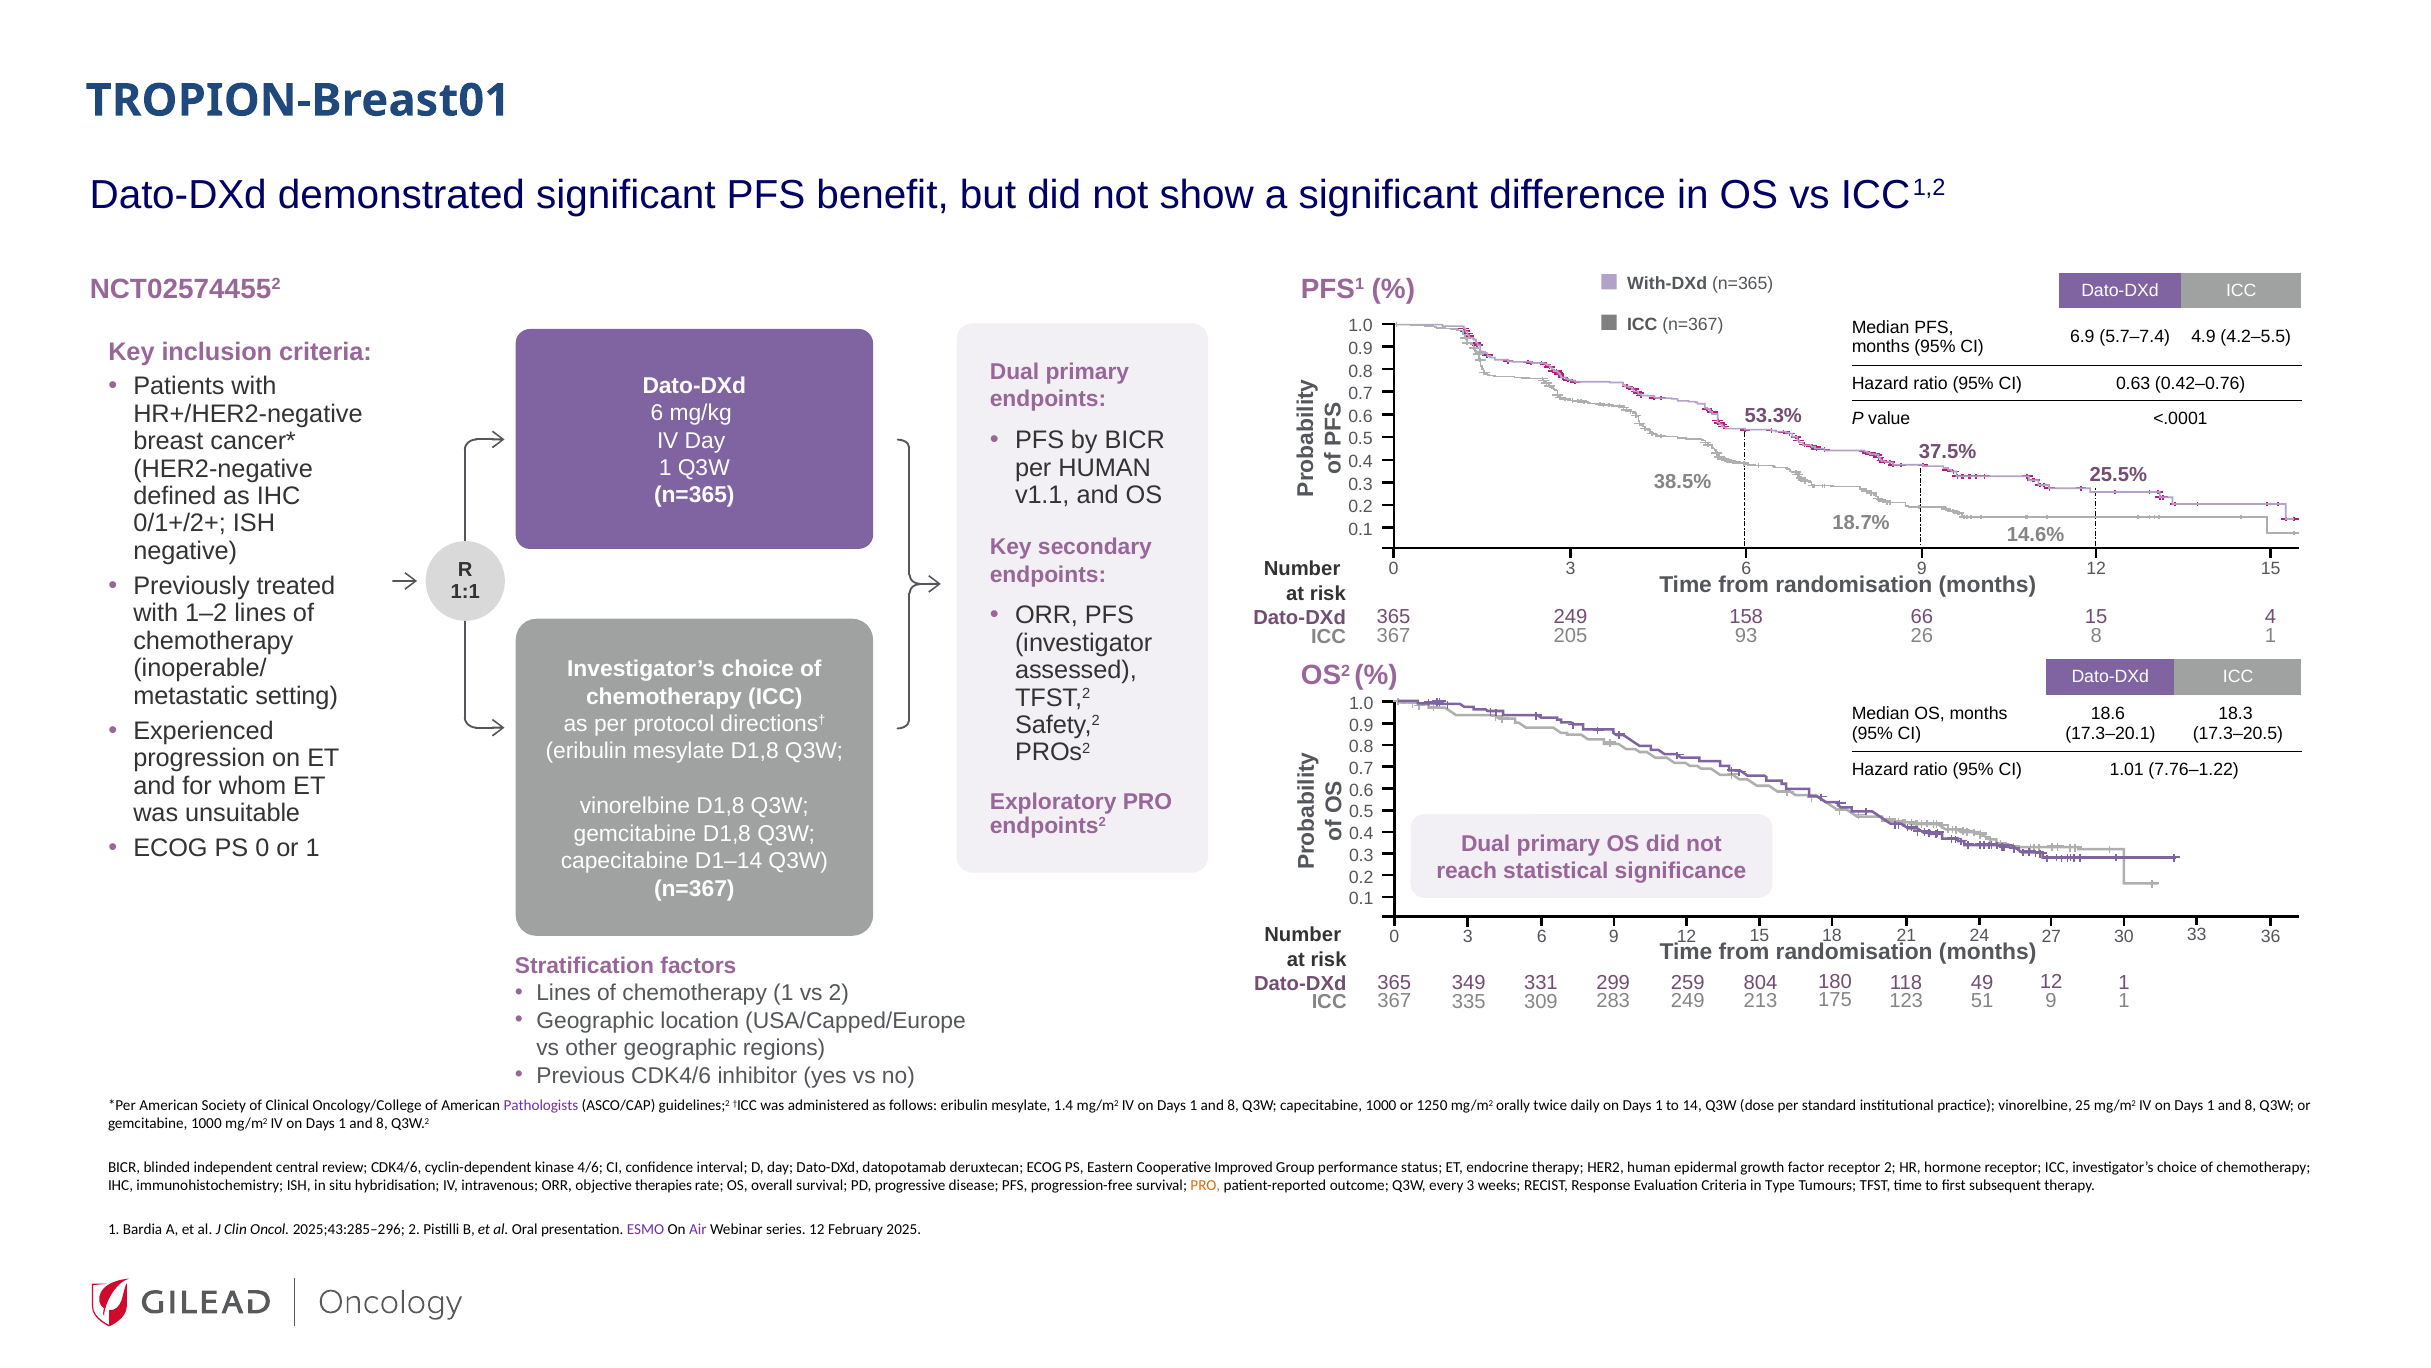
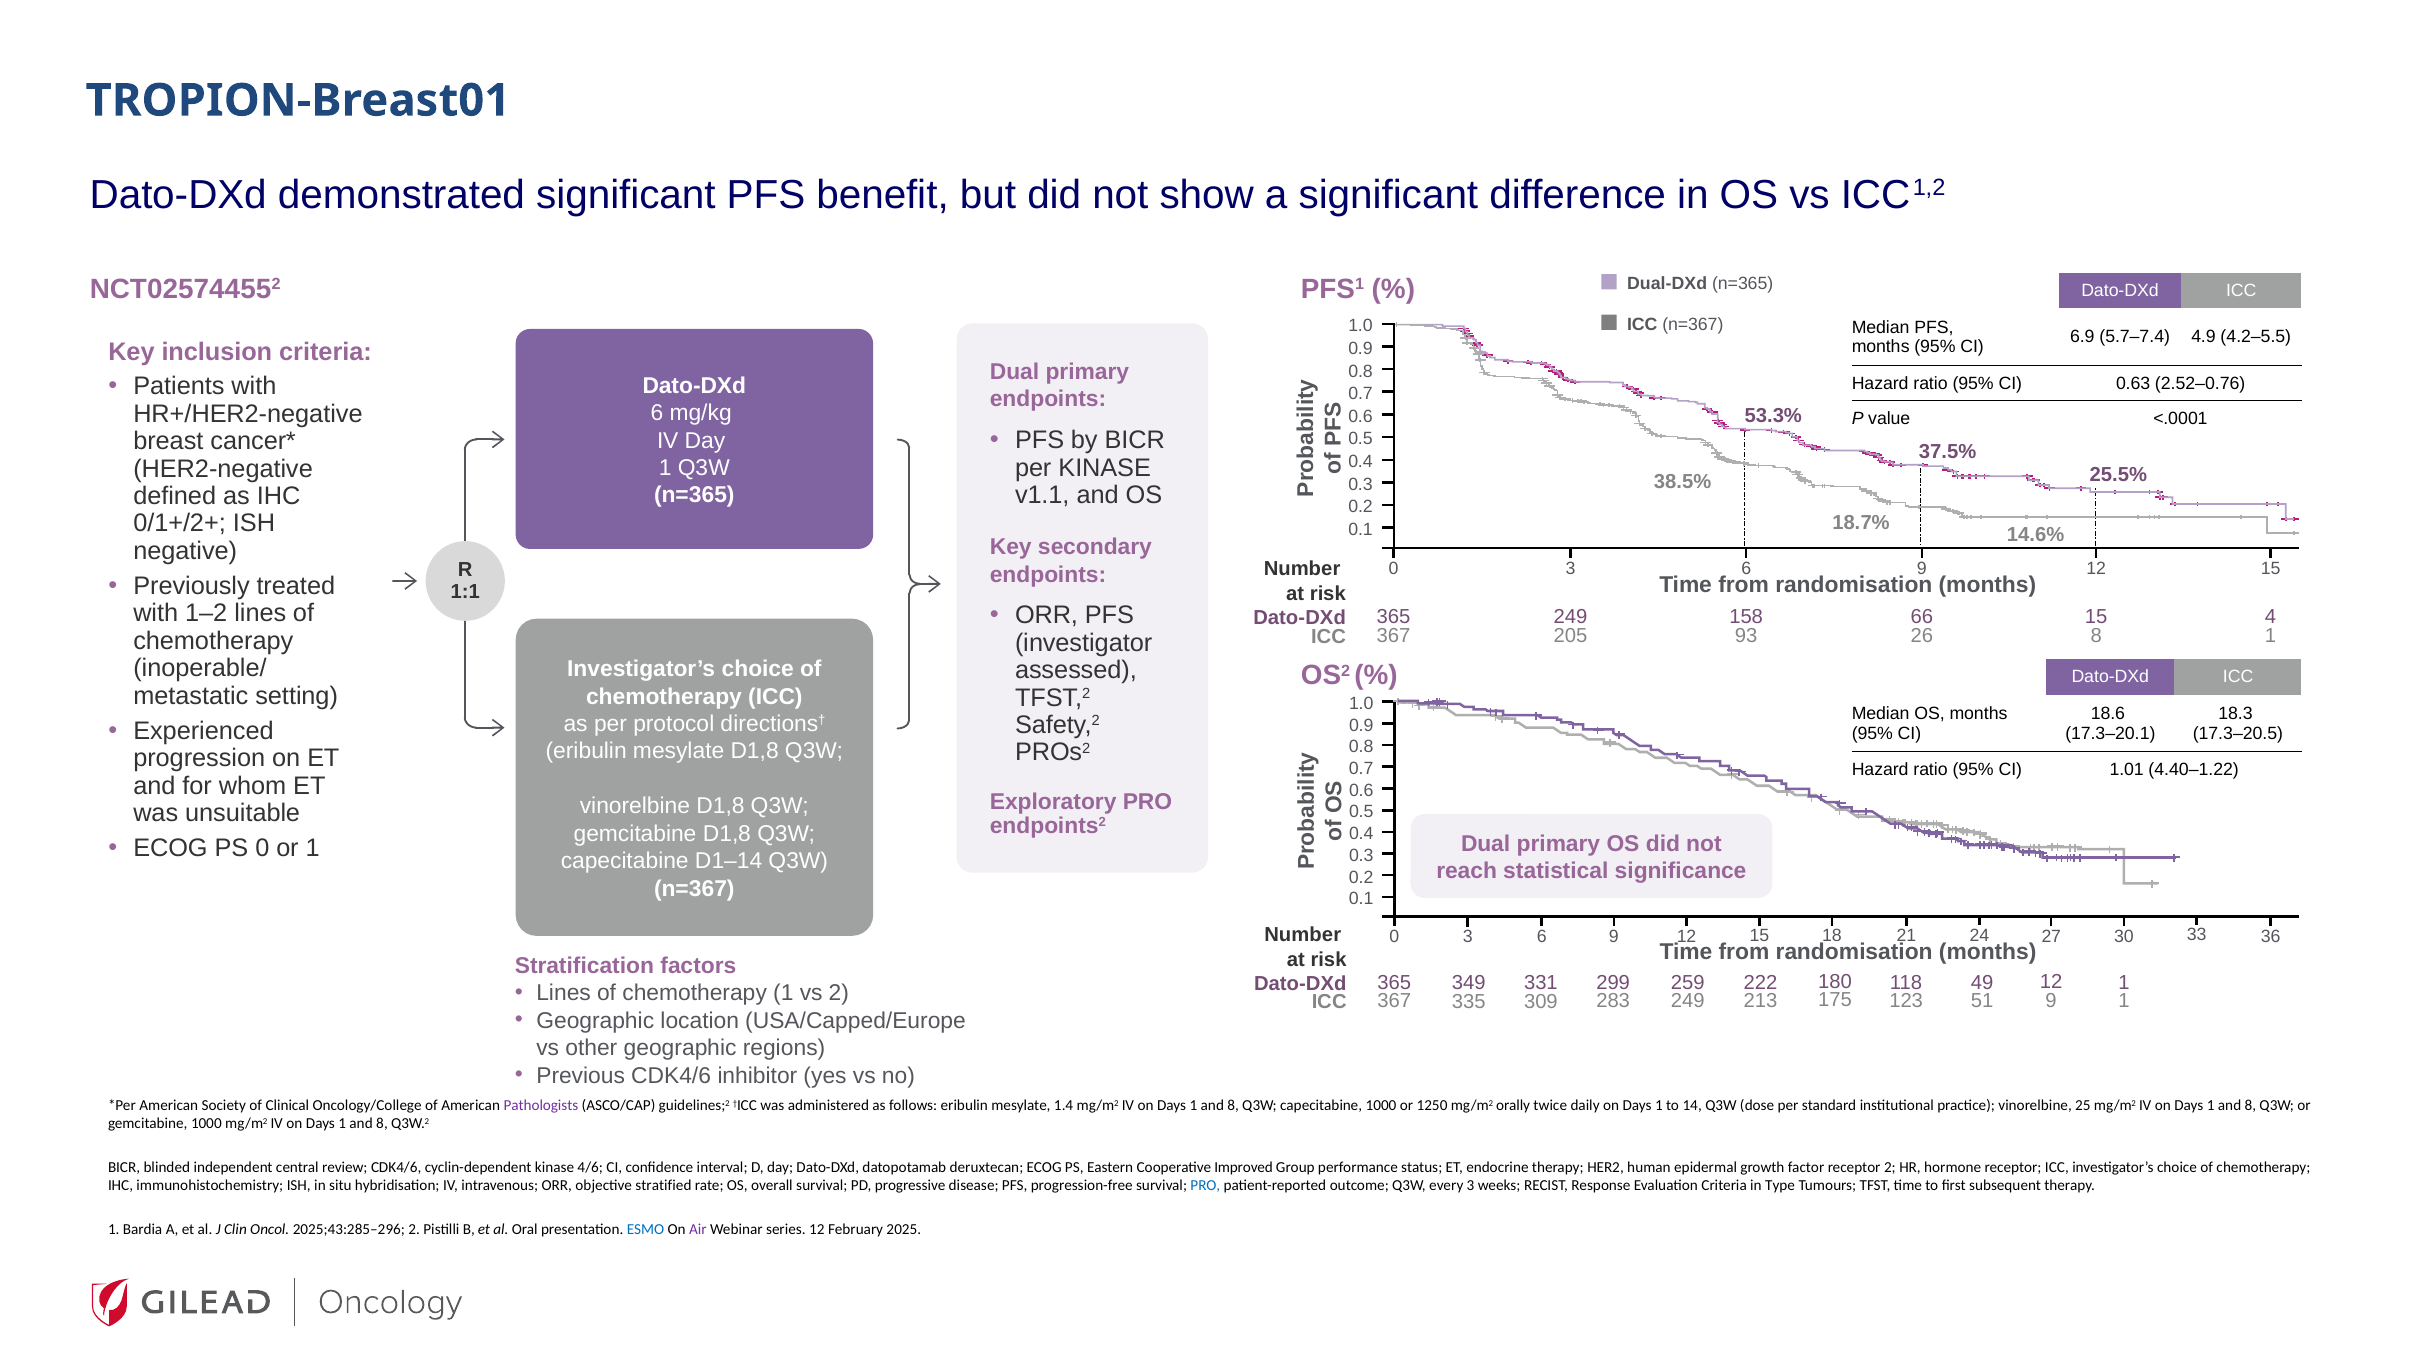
With-DXd: With-DXd -> Dual-DXd (1667, 283)
0.42–0.76: 0.42–0.76 -> 2.52–0.76 (2200, 383)
per HUMAN: HUMAN -> KINASE (1105, 467)
7.76–1.22: 7.76–1.22 -> 4.40–1.22 (2194, 769)
804: 804 -> 222 (1760, 982)
therapies: therapies -> stratified (663, 1185)
PRO colour: orange -> blue (1205, 1185)
ESMO colour: purple -> blue (646, 1229)
